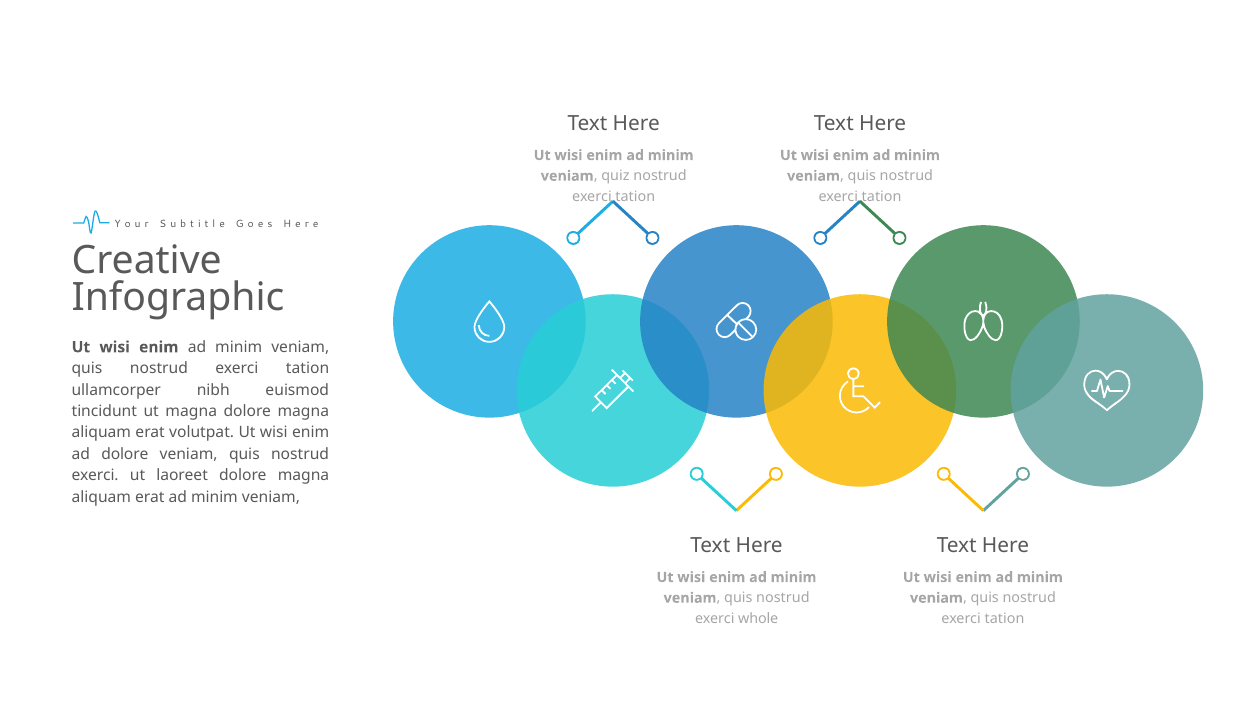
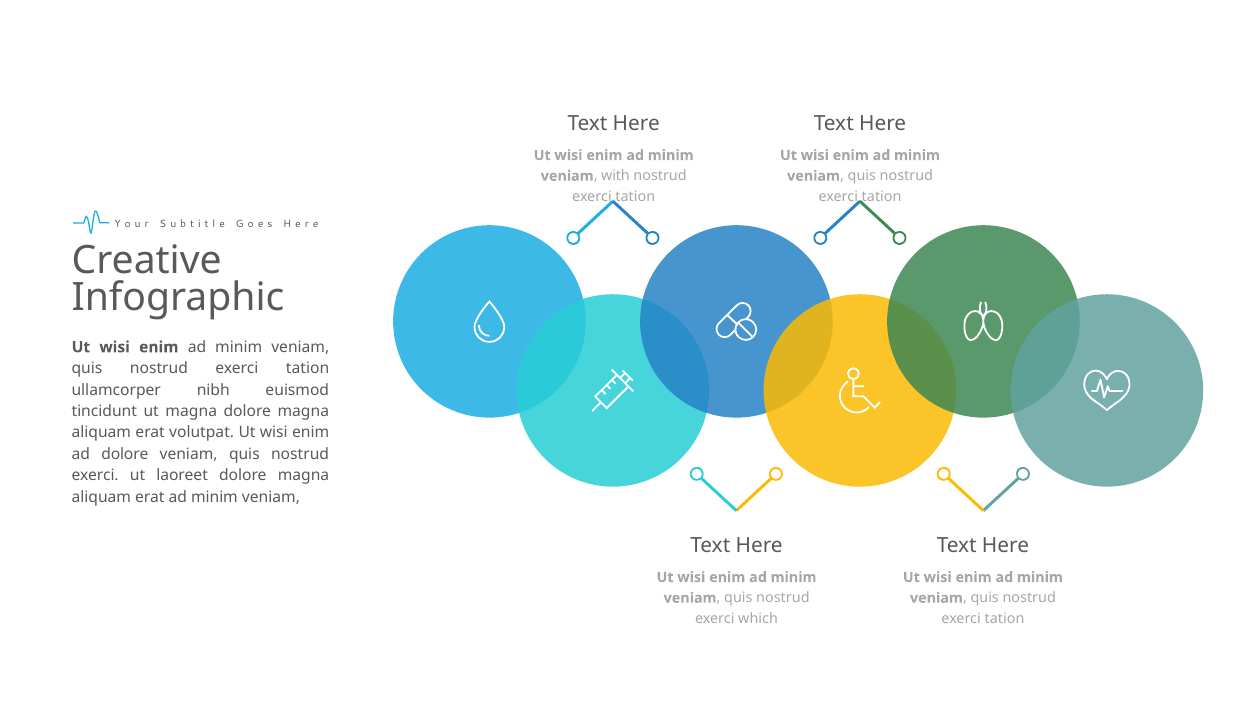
quiz: quiz -> with (616, 176)
whole: whole -> which (758, 619)
